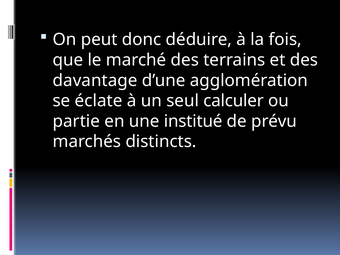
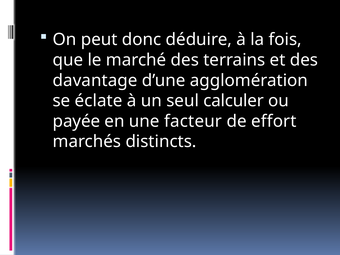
partie: partie -> payée (76, 121)
institué: institué -> facteur (193, 121)
prévu: prévu -> effort (274, 121)
